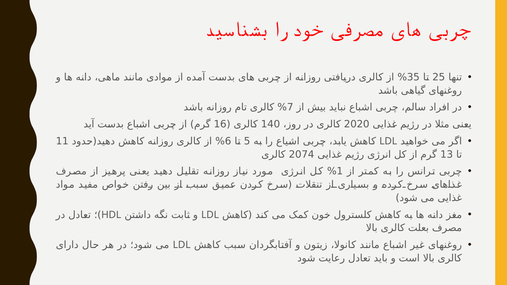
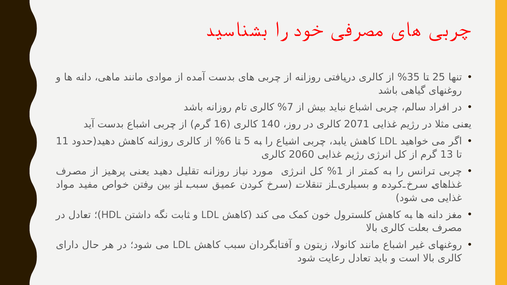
2020: 2020 -> 2071 (357, 124)
2074: 2074 -> 2060 (302, 155)
